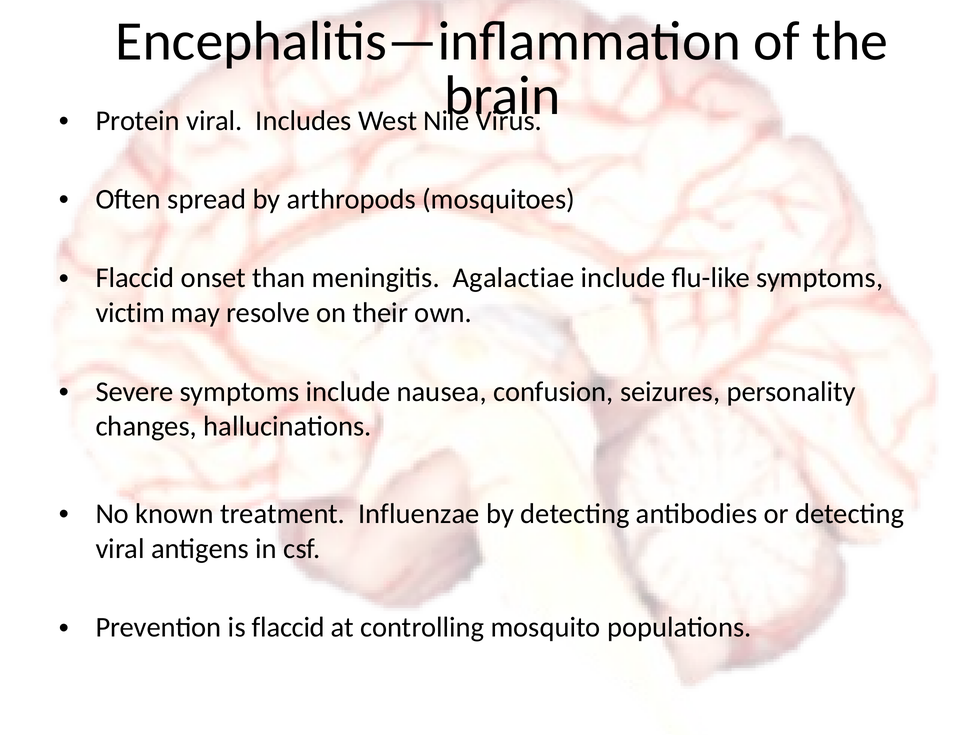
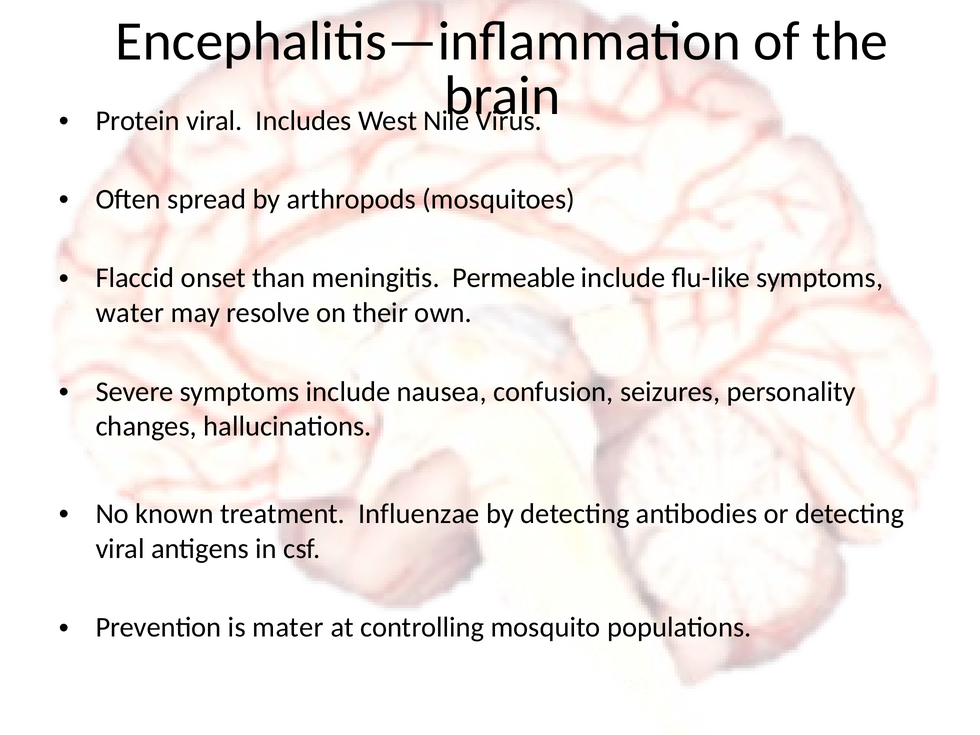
Agalactiae: Agalactiae -> Permeable (514, 278)
victim: victim -> water (130, 313)
is flaccid: flaccid -> mater (288, 627)
